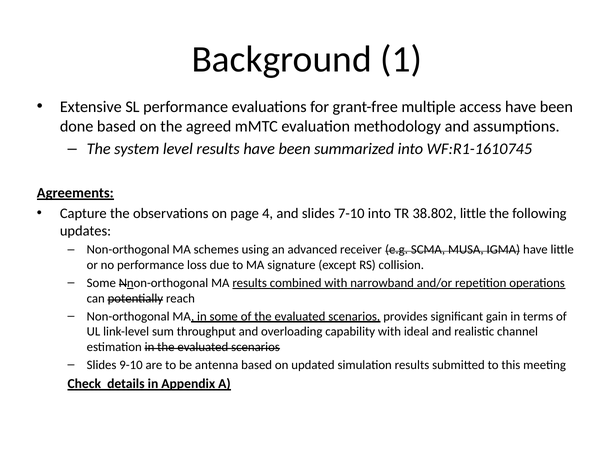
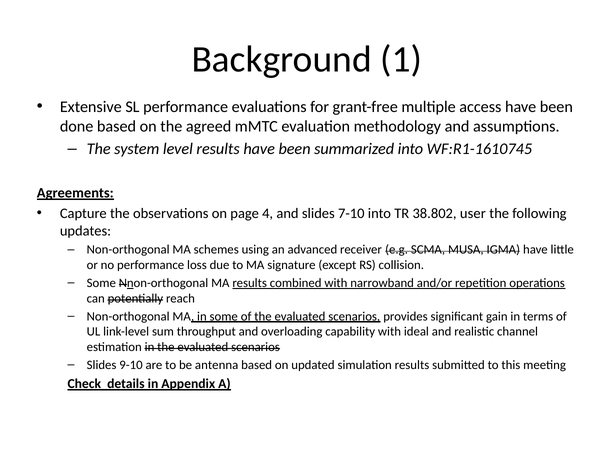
38.802 little: little -> user (473, 213)
